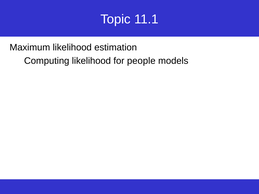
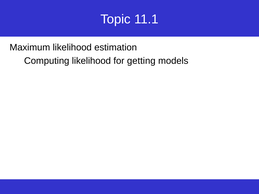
people: people -> getting (141, 61)
